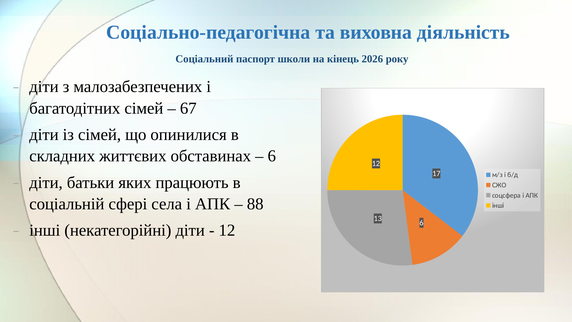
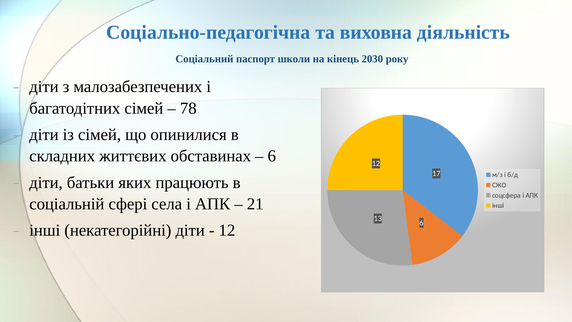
2026: 2026 -> 2030 (372, 59)
67: 67 -> 78 (188, 108)
88: 88 -> 21 (255, 204)
